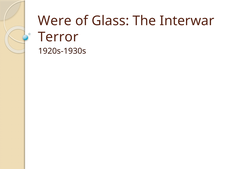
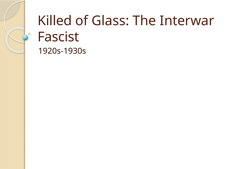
Were: Were -> Killed (55, 21)
Terror: Terror -> Fascist (58, 37)
